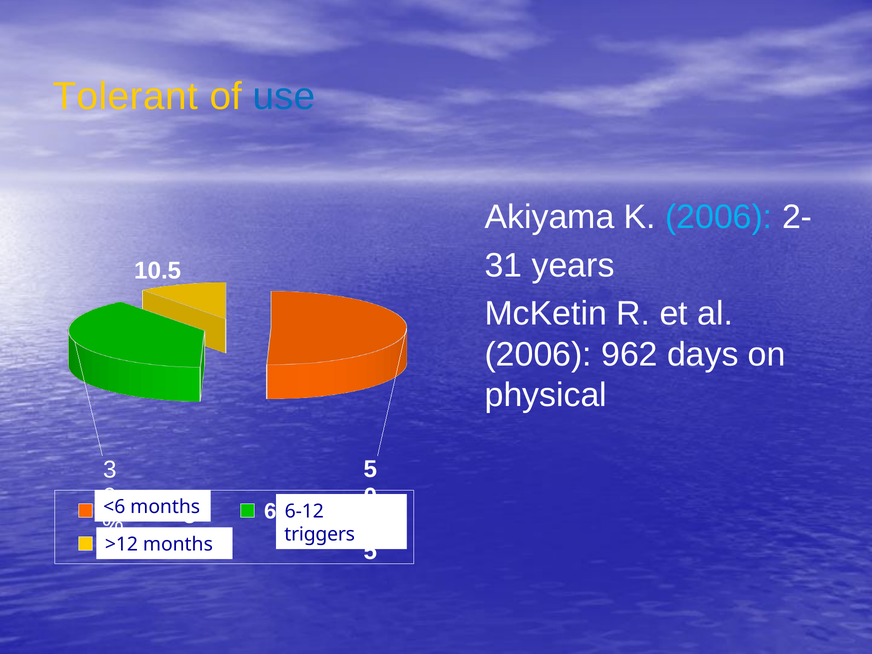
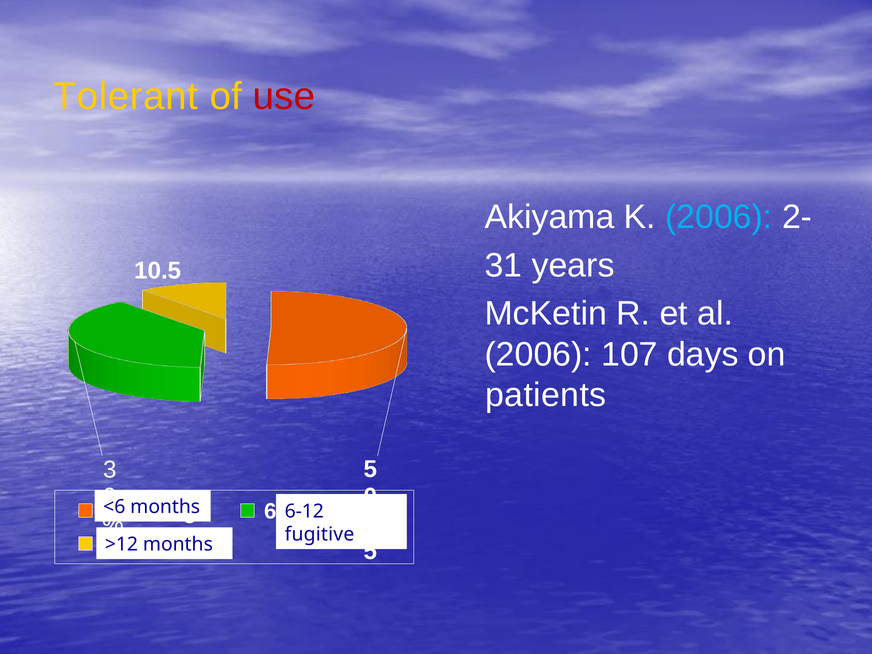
use colour: blue -> red (284, 97)
962: 962 -> 107 (630, 354)
physical: physical -> patients (546, 395)
triggers: triggers -> fugitive (319, 535)
